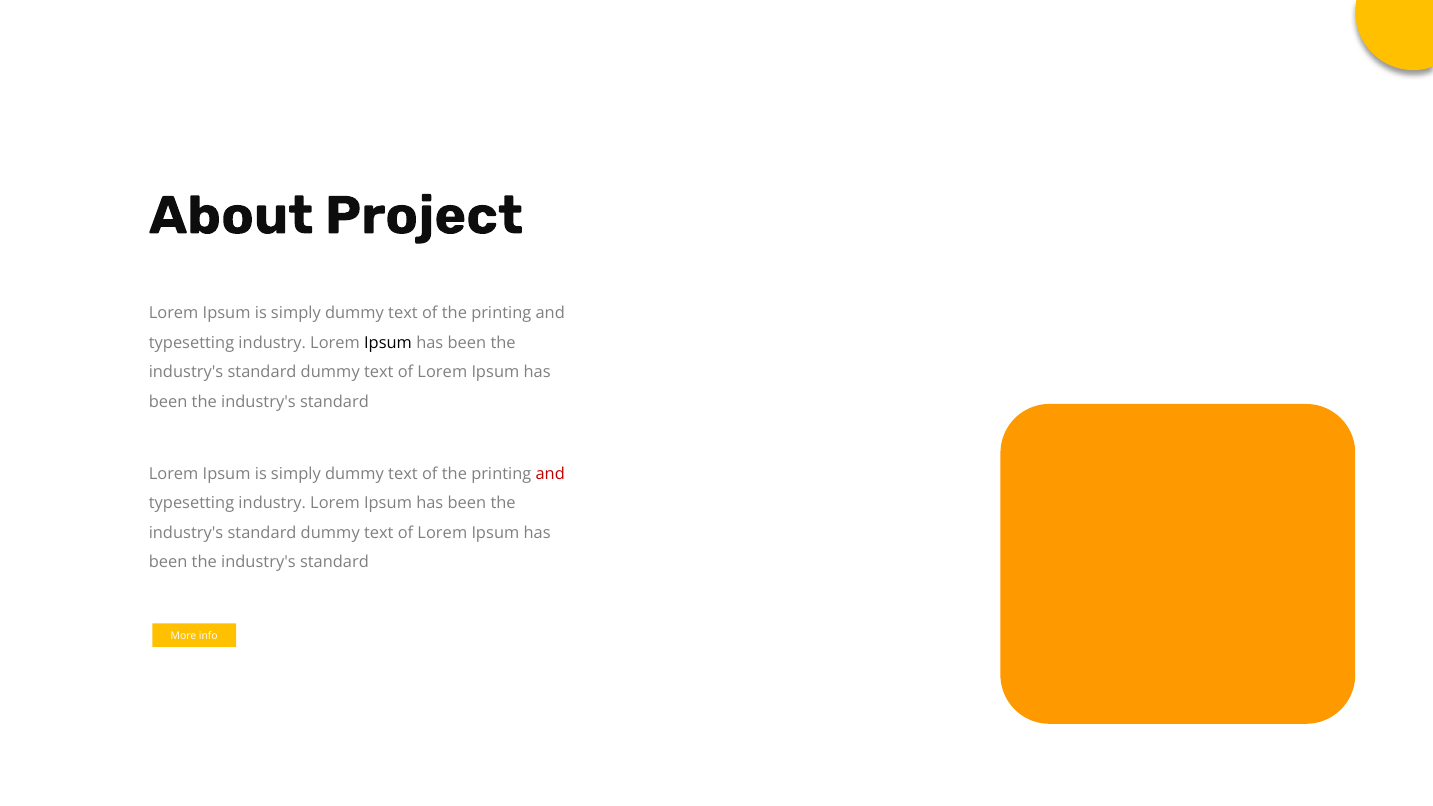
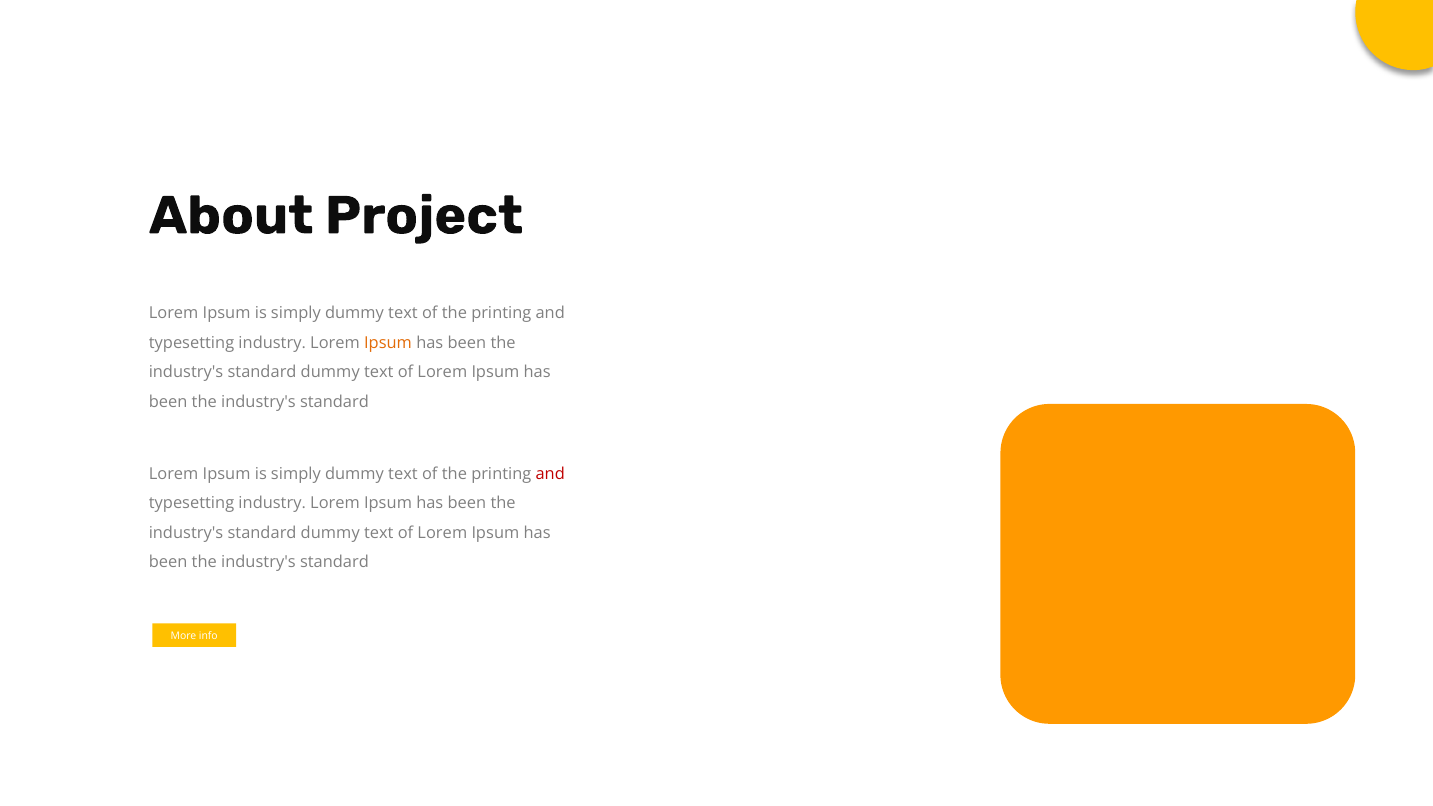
Ipsum colour: black -> orange (388, 343)
